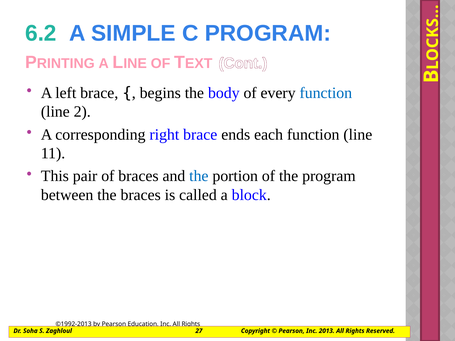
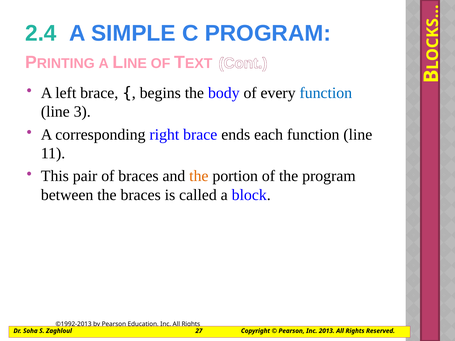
6.2: 6.2 -> 2.4 (41, 33)
2: 2 -> 3 (82, 112)
the colour: blue -> orange (199, 176)
